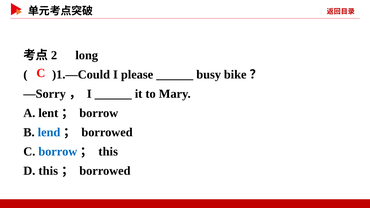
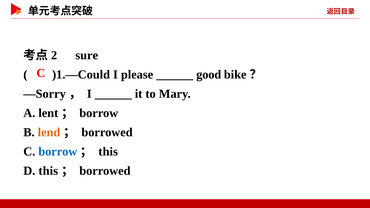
long: long -> sure (87, 55)
busy: busy -> good (209, 75)
lend colour: blue -> orange (49, 132)
